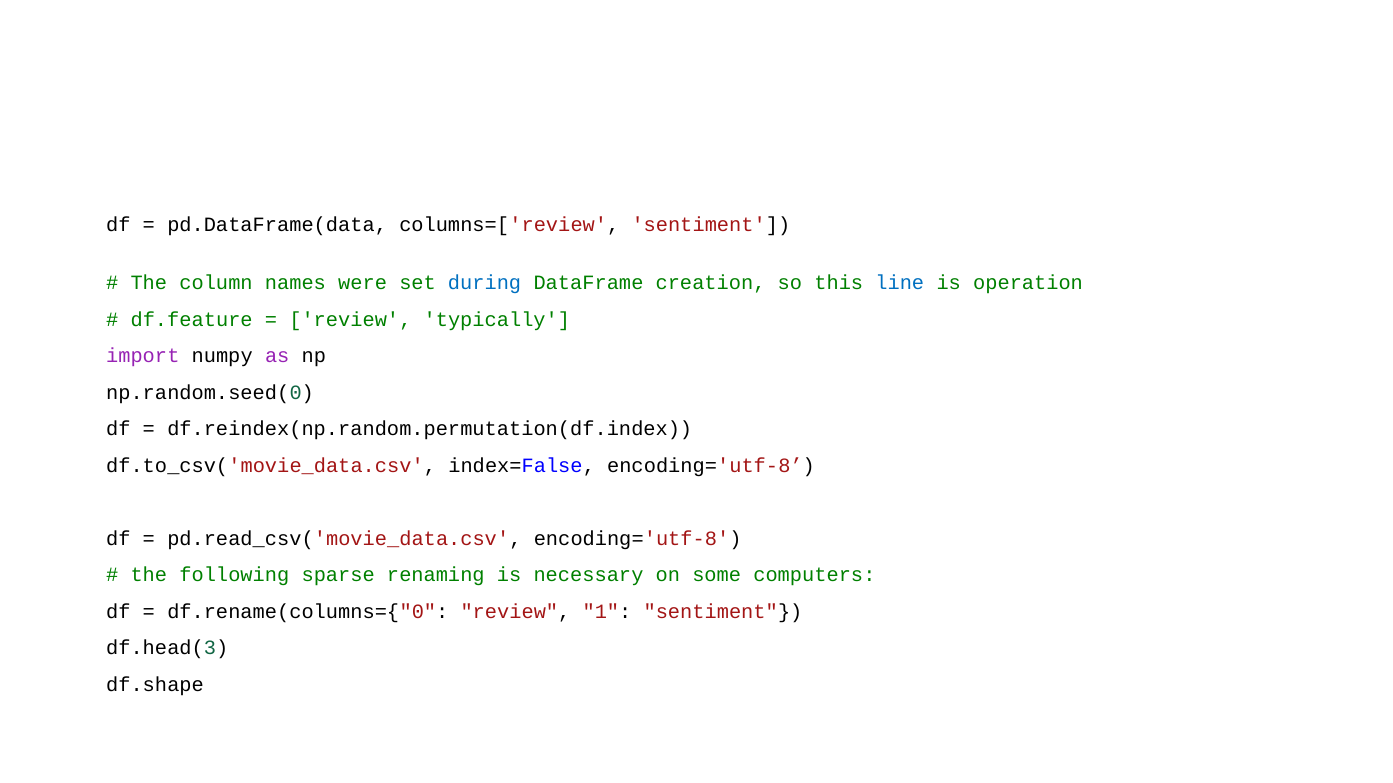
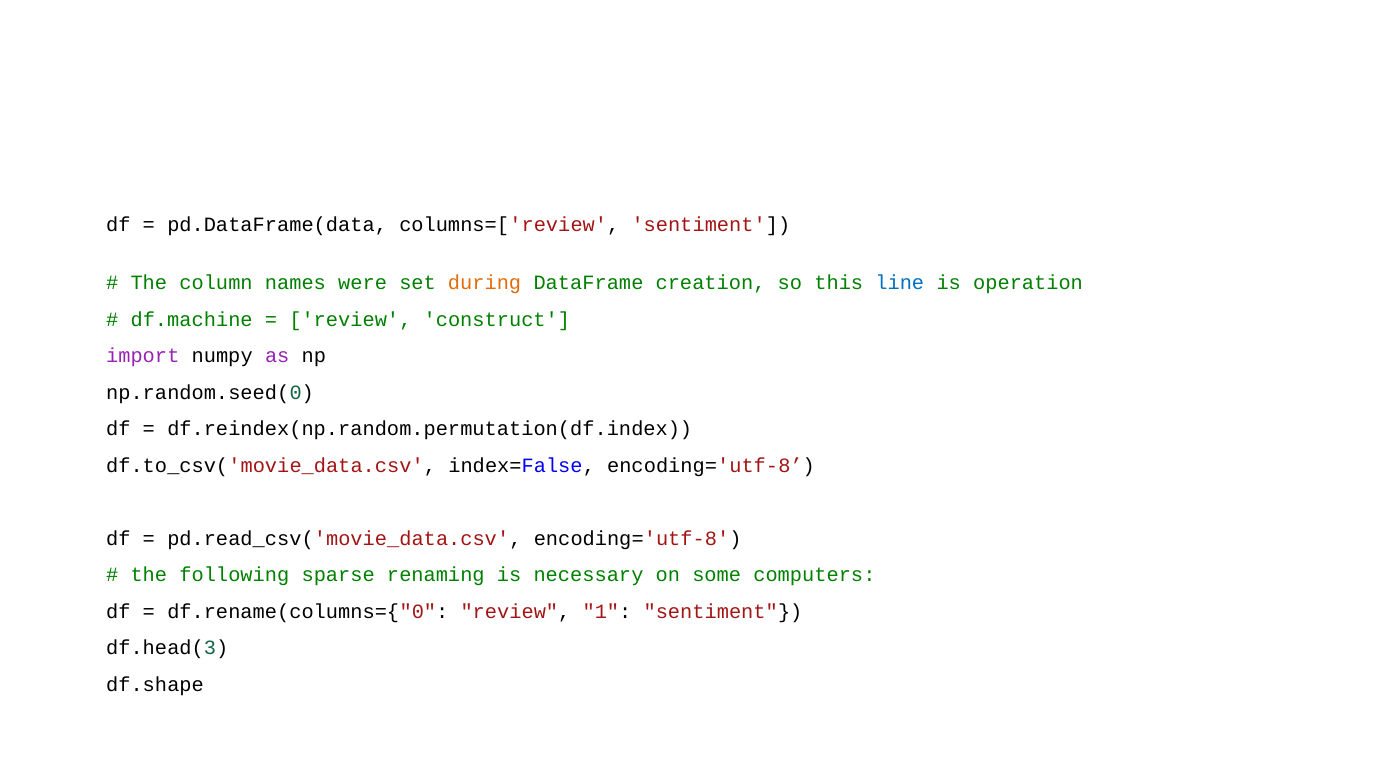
during colour: blue -> orange (485, 283)
df.feature: df.feature -> df.machine (192, 320)
typically: typically -> construct (497, 320)
